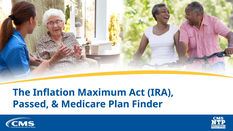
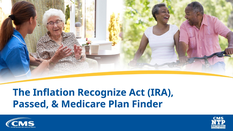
Maximum: Maximum -> Recognize (102, 93)
